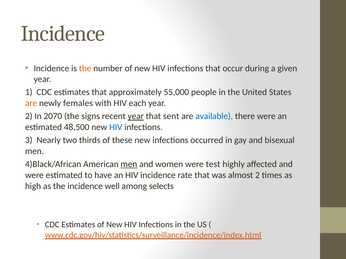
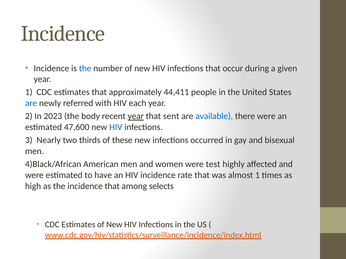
the colour: orange -> blue (85, 68)
55,000: 55,000 -> 44,411 (176, 92)
are colour: orange -> blue (31, 103)
females: females -> referred (78, 103)
2070: 2070 -> 2023 (53, 116)
signs: signs -> body (91, 116)
48,500: 48,500 -> 47,600 (77, 127)
men underline: present -> none (129, 164)
almost 2: 2 -> 1 (257, 175)
incidence well: well -> that (112, 186)
